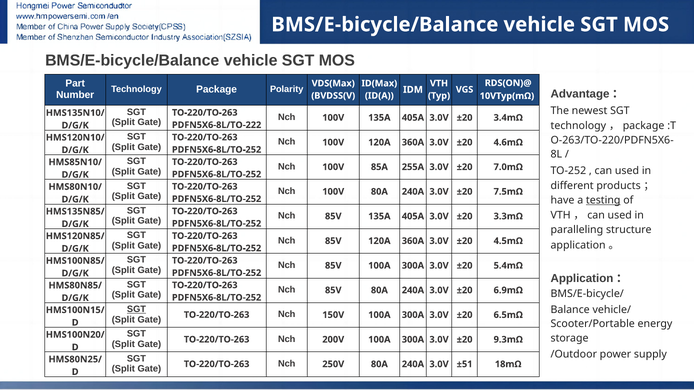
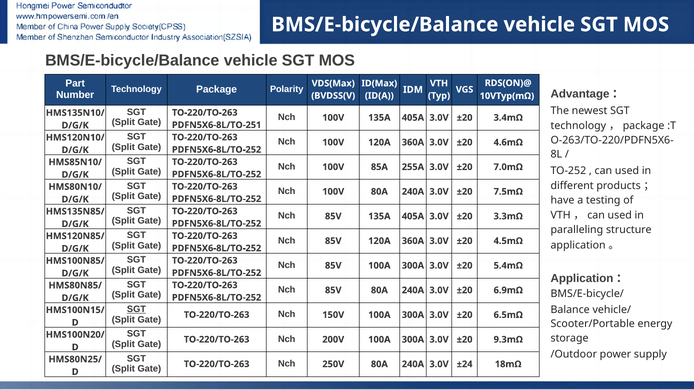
PDFN5X6-8L/TO-222: PDFN5X6-8L/TO-222 -> PDFN5X6-8L/TO-251 (217, 125)
testing underline: present -> none (603, 200)
±51: ±51 -> ±24 (465, 365)
